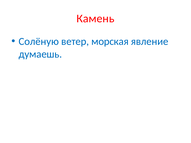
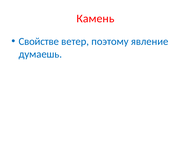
Солёную: Солёную -> Свойстве (39, 41)
морская: морская -> поэтому (110, 41)
